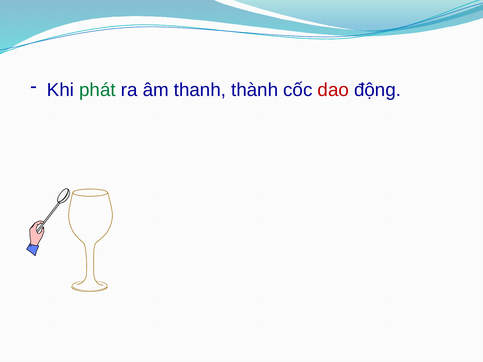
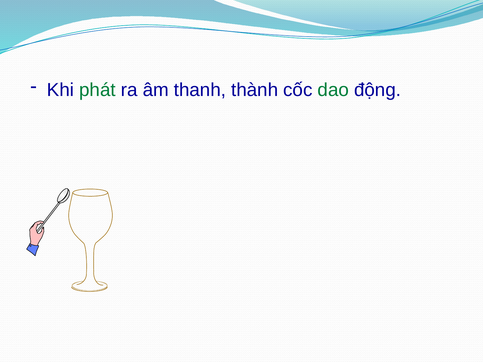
dao colour: red -> green (333, 90)
